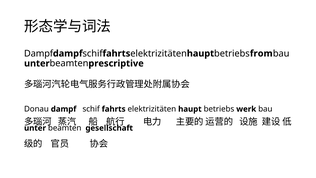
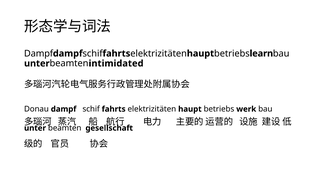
from: from -> learn (261, 53)
prescriptive: prescriptive -> intimidated (116, 63)
